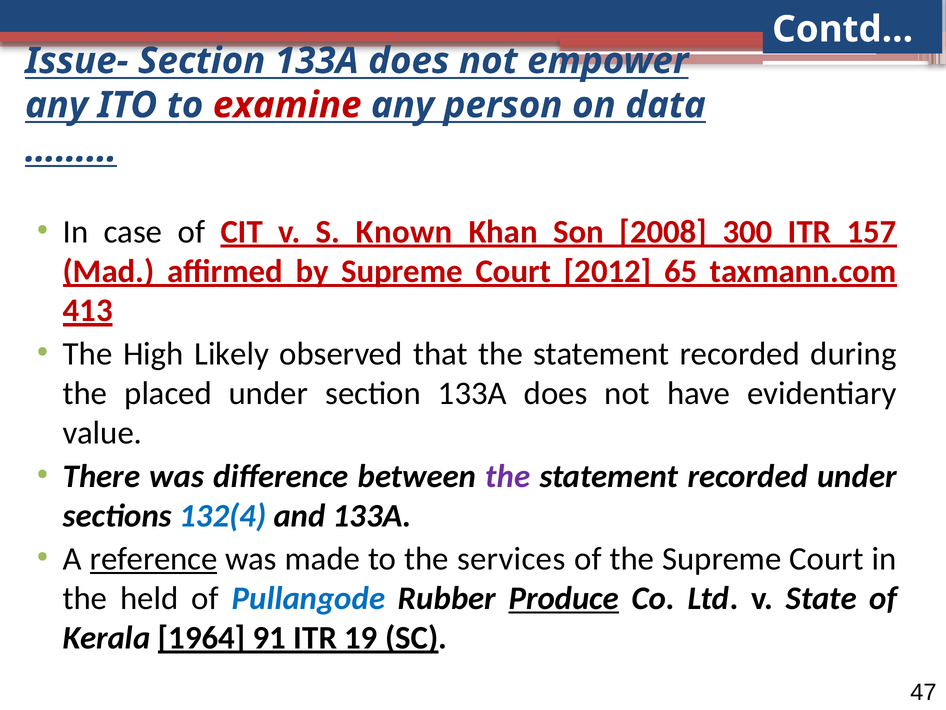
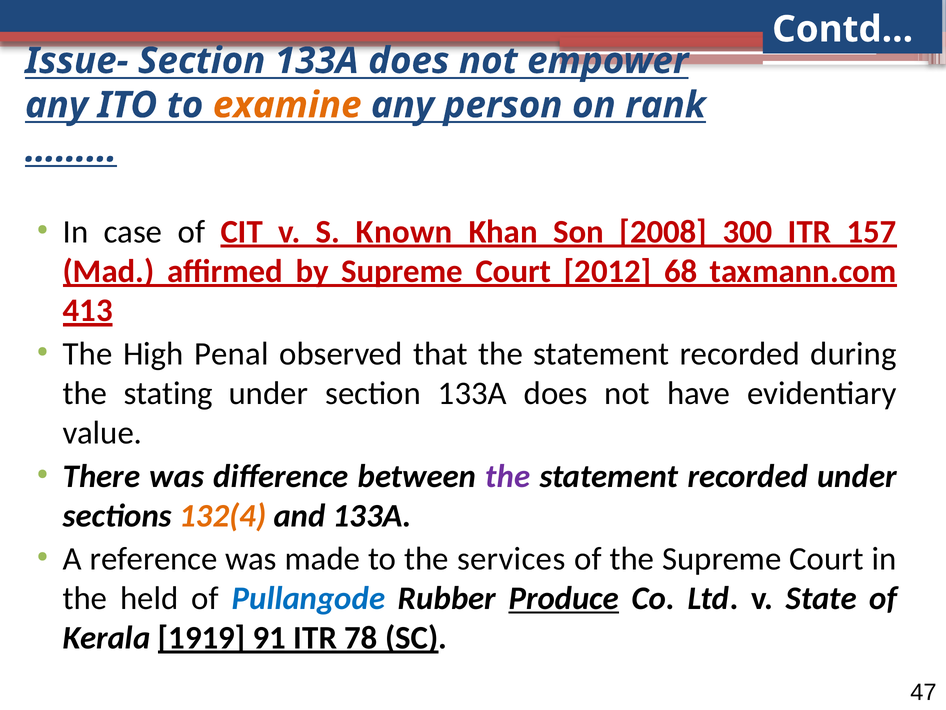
examine colour: red -> orange (287, 105)
data: data -> rank (665, 105)
65: 65 -> 68 (681, 271)
Likely: Likely -> Penal (231, 354)
placed: placed -> stating (168, 393)
132(4 colour: blue -> orange (223, 515)
reference underline: present -> none (154, 559)
1964: 1964 -> 1919 (202, 638)
19: 19 -> 78 (361, 638)
